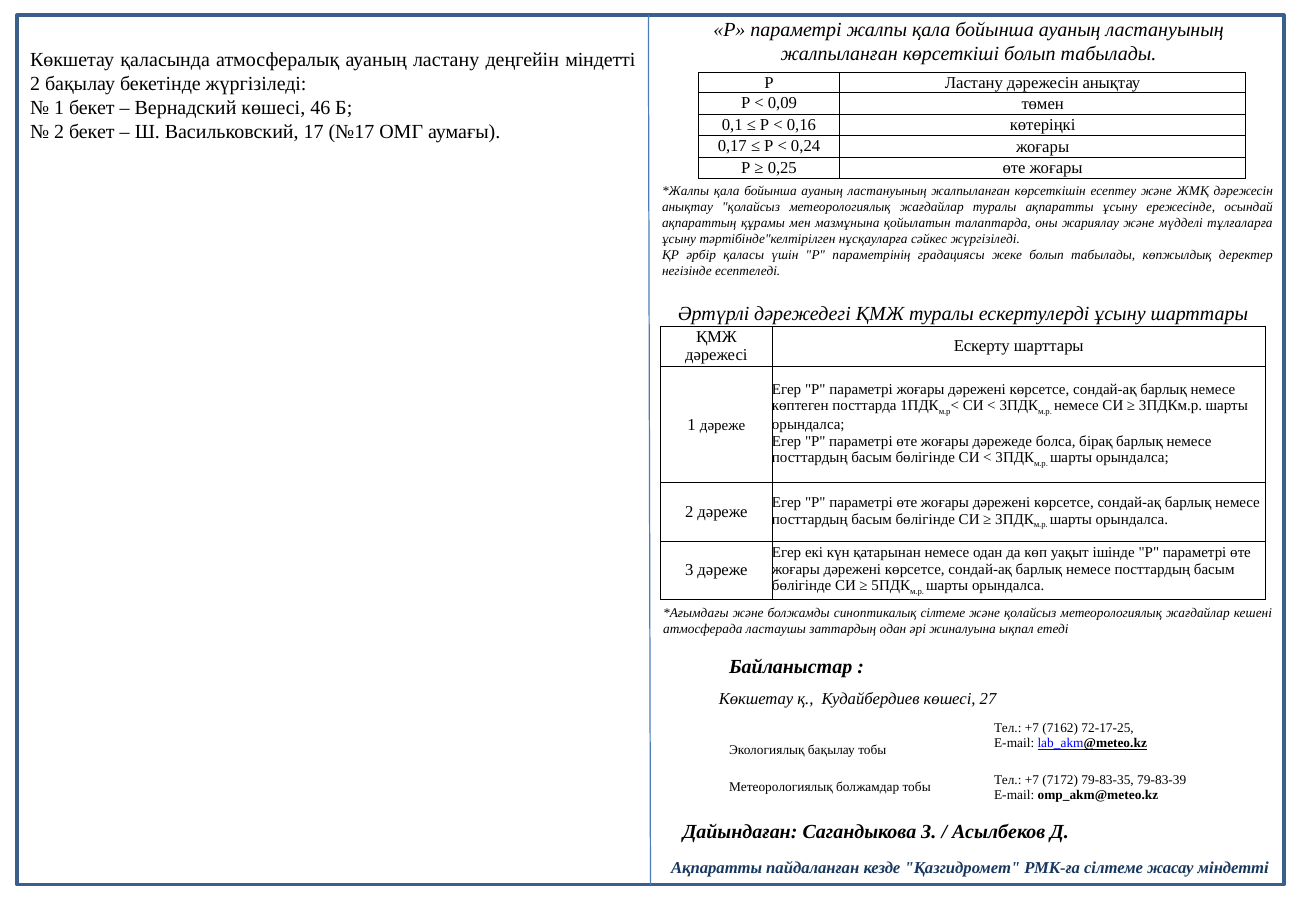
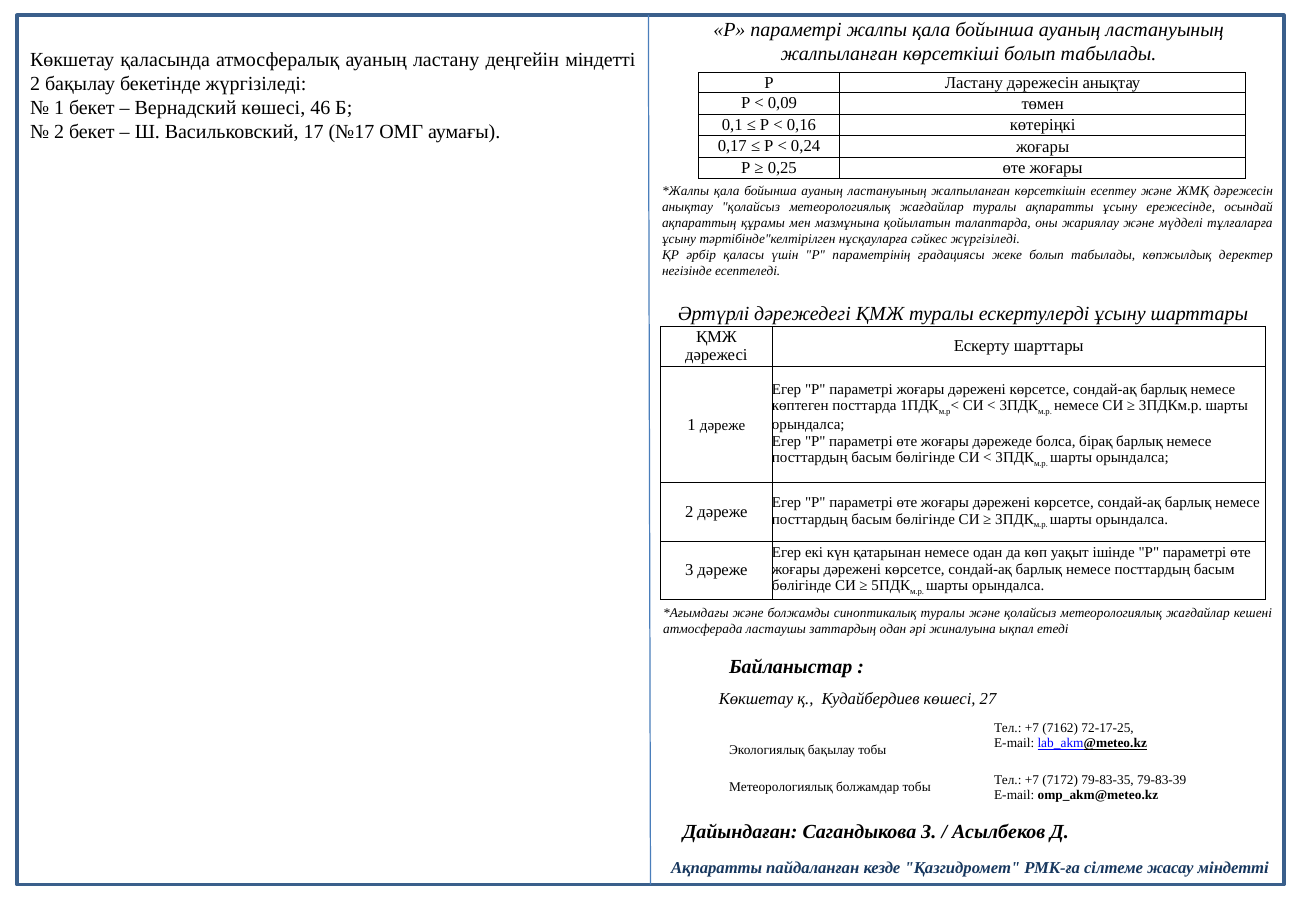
синоптикалық сілтеме: сілтеме -> туралы (943, 614)
